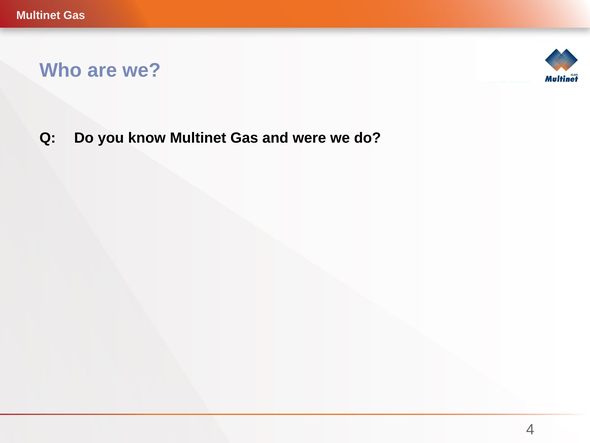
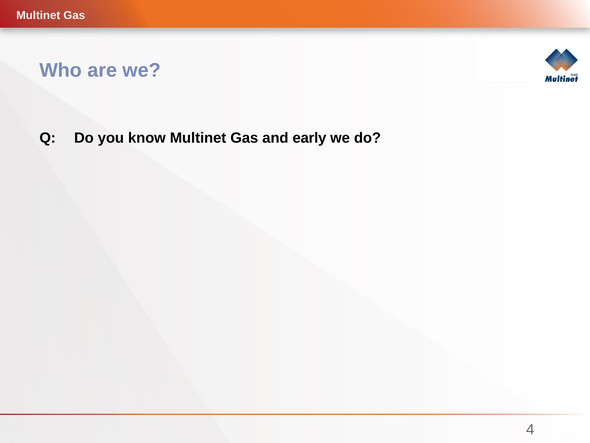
were: were -> early (309, 138)
